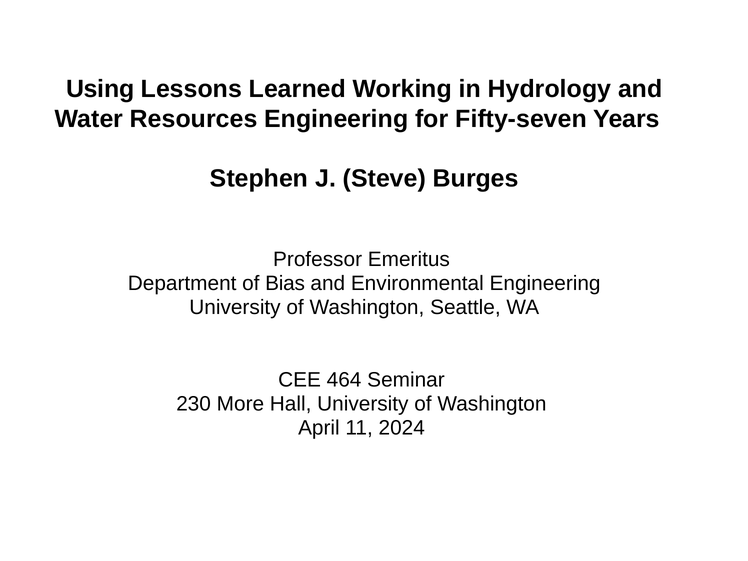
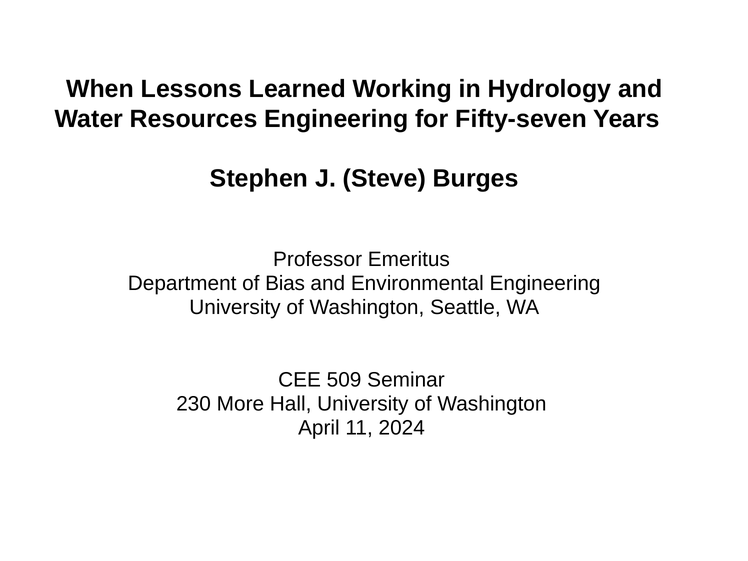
Using: Using -> When (100, 89)
464: 464 -> 509 (344, 380)
